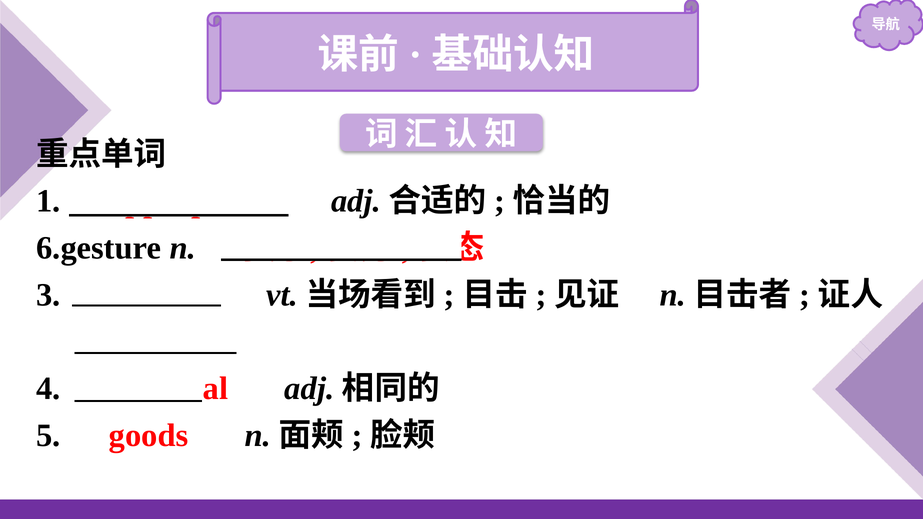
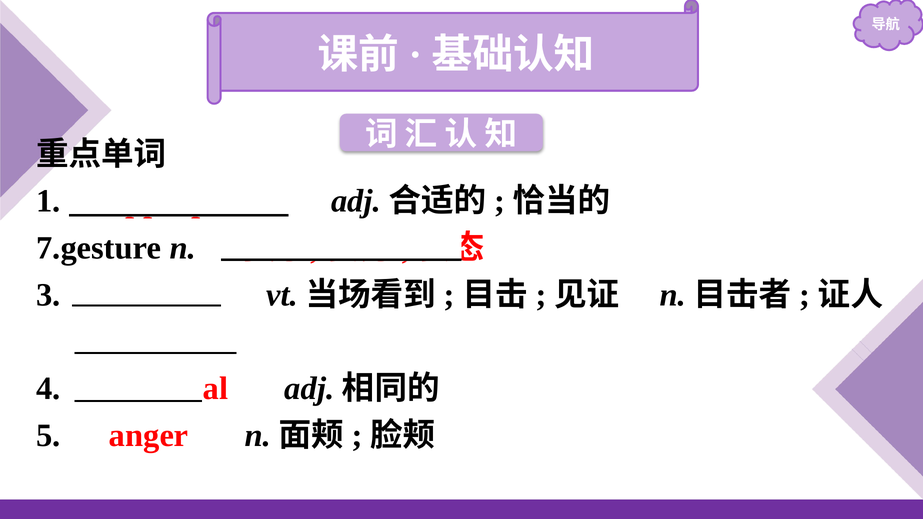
6.gesture: 6.gesture -> 7.gesture (99, 248)
goods: goods -> anger (149, 436)
